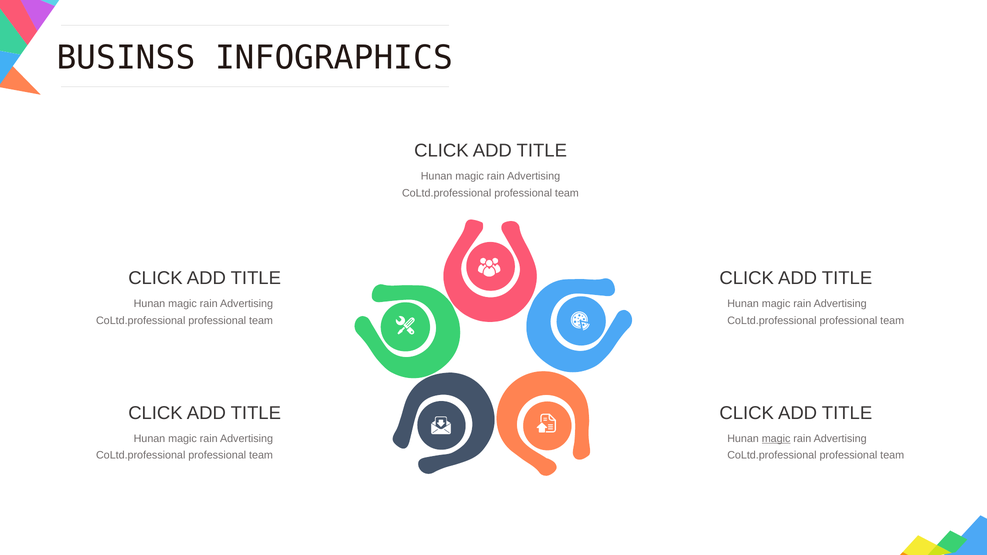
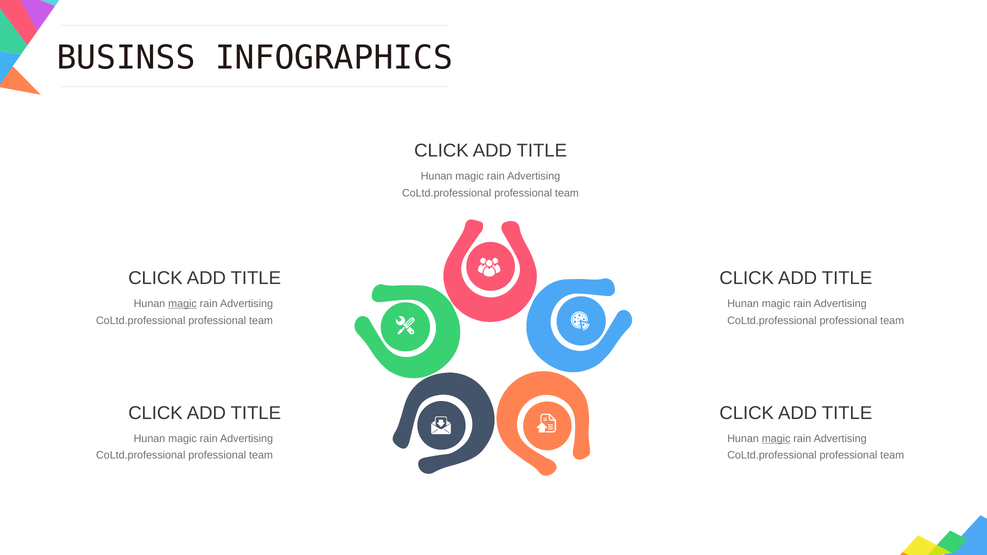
magic underline: none -> present (183, 304)
